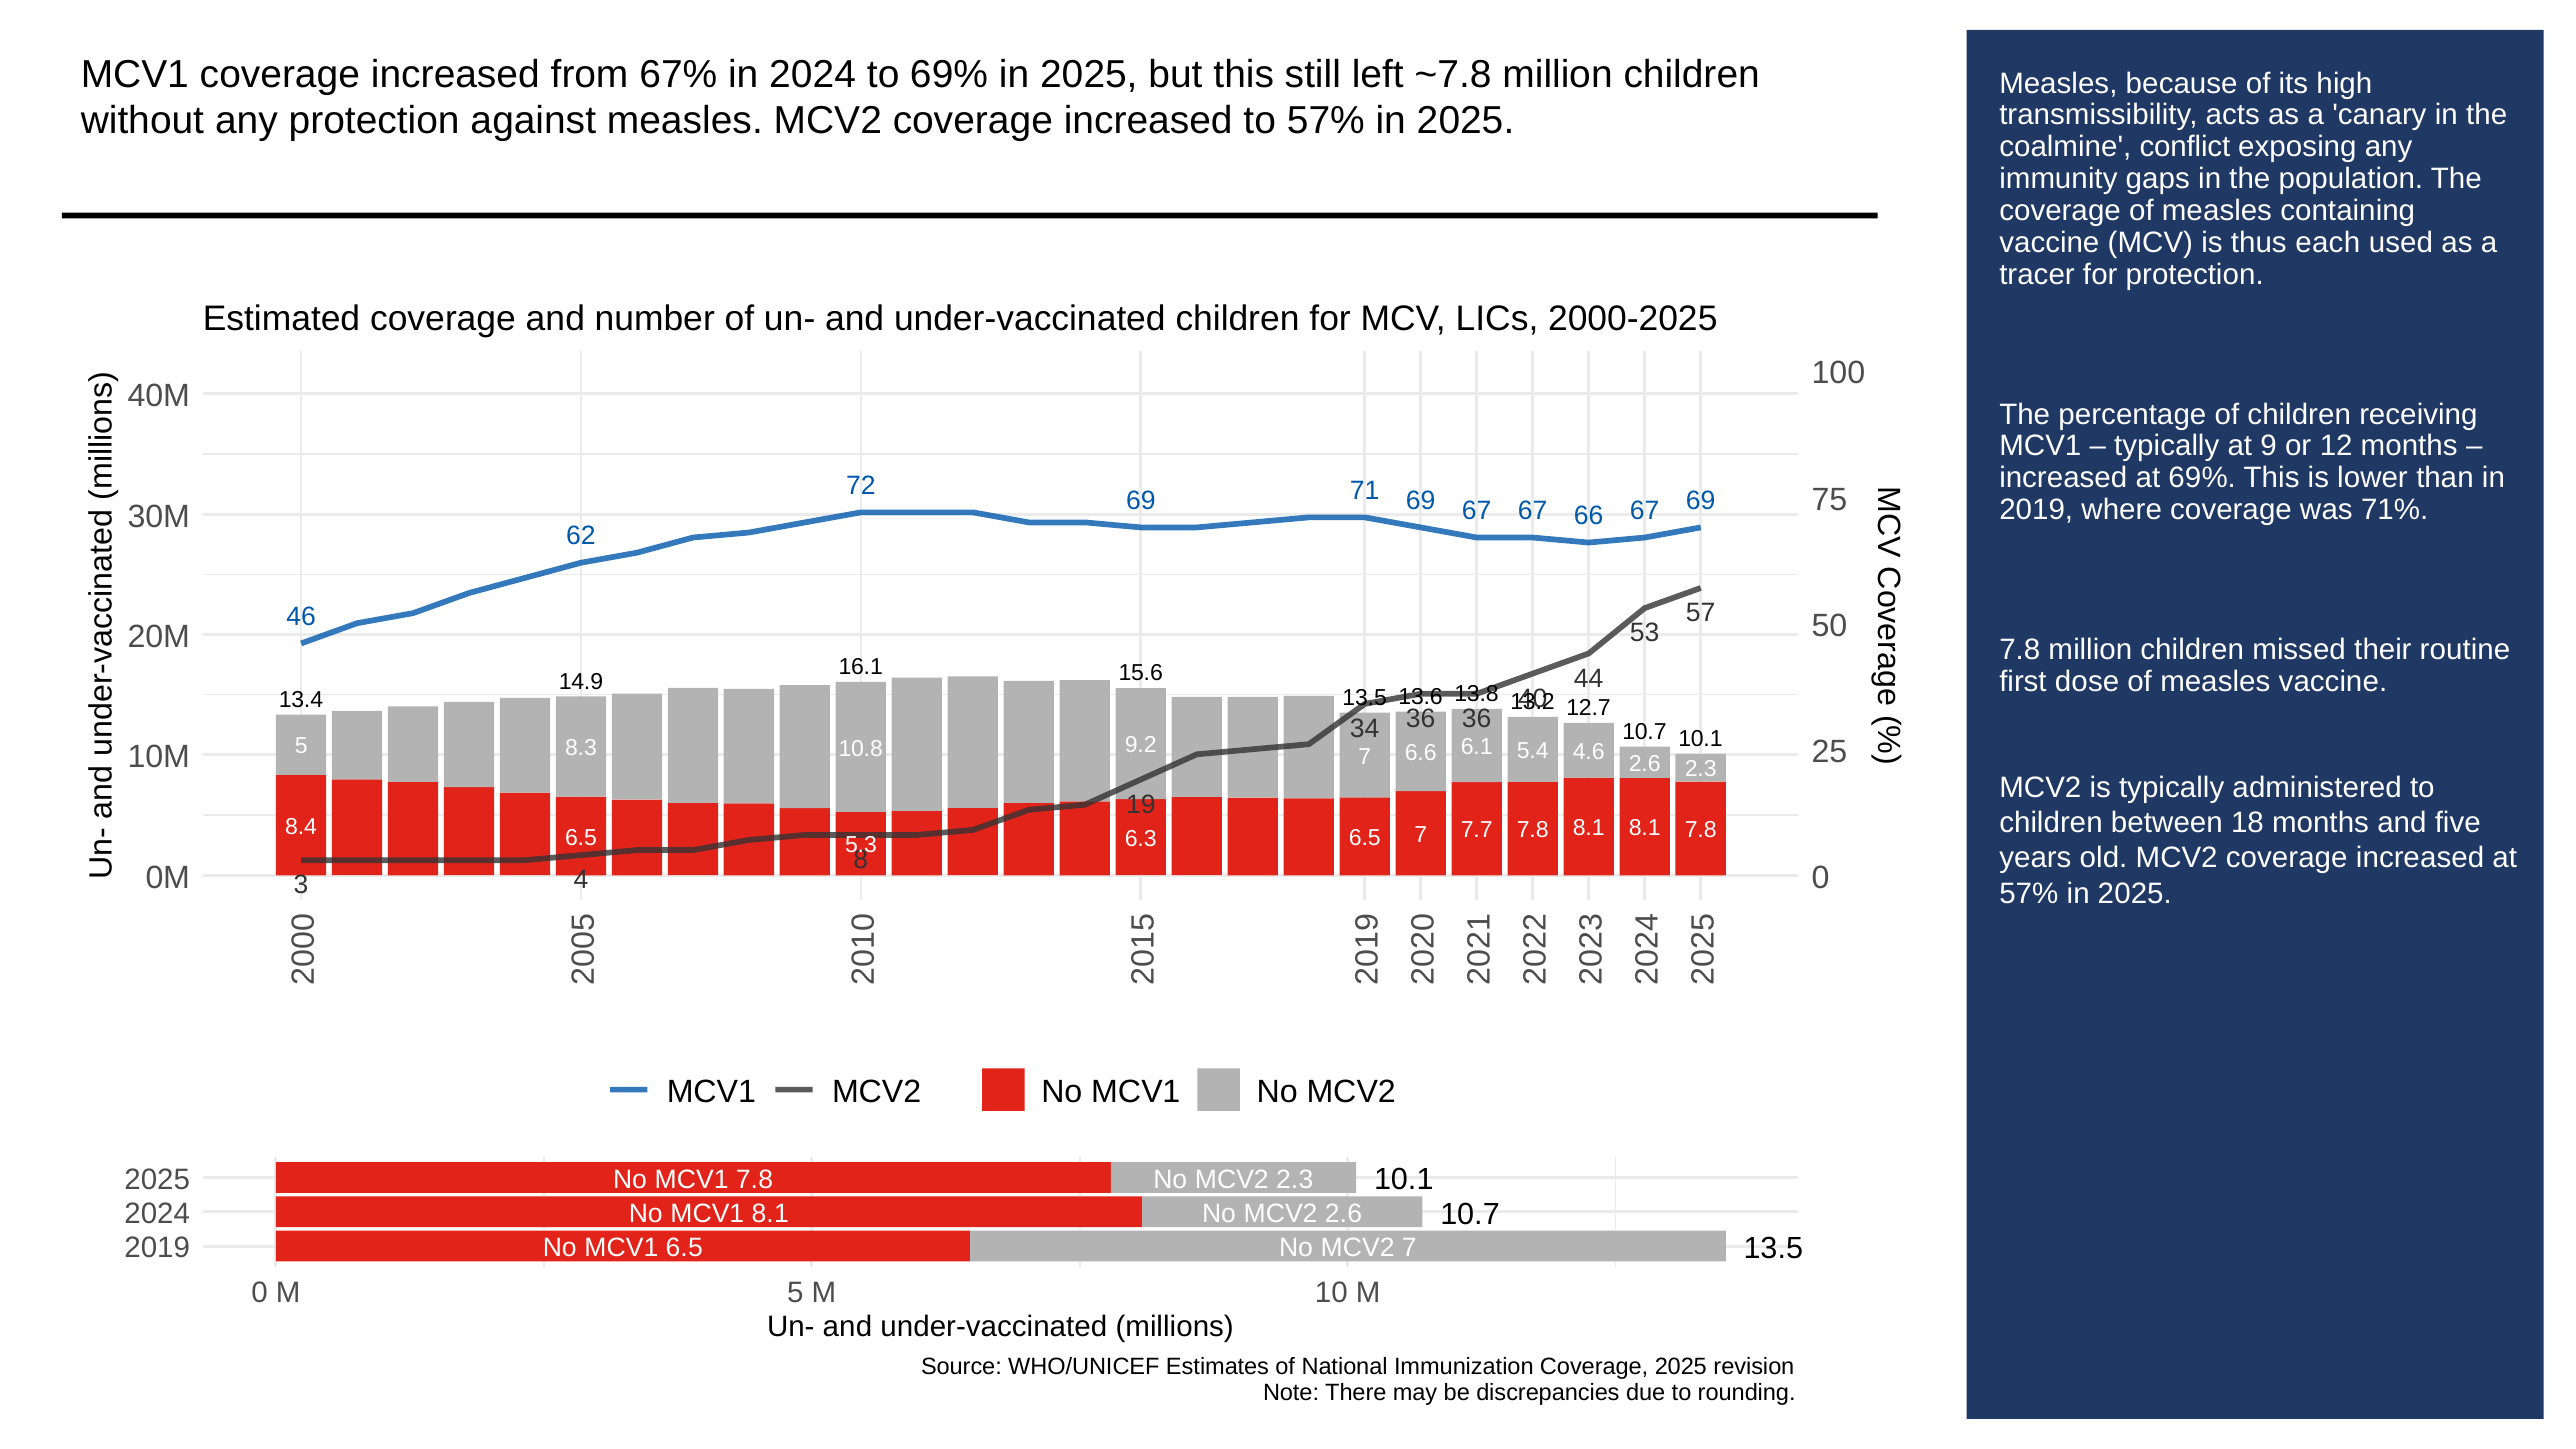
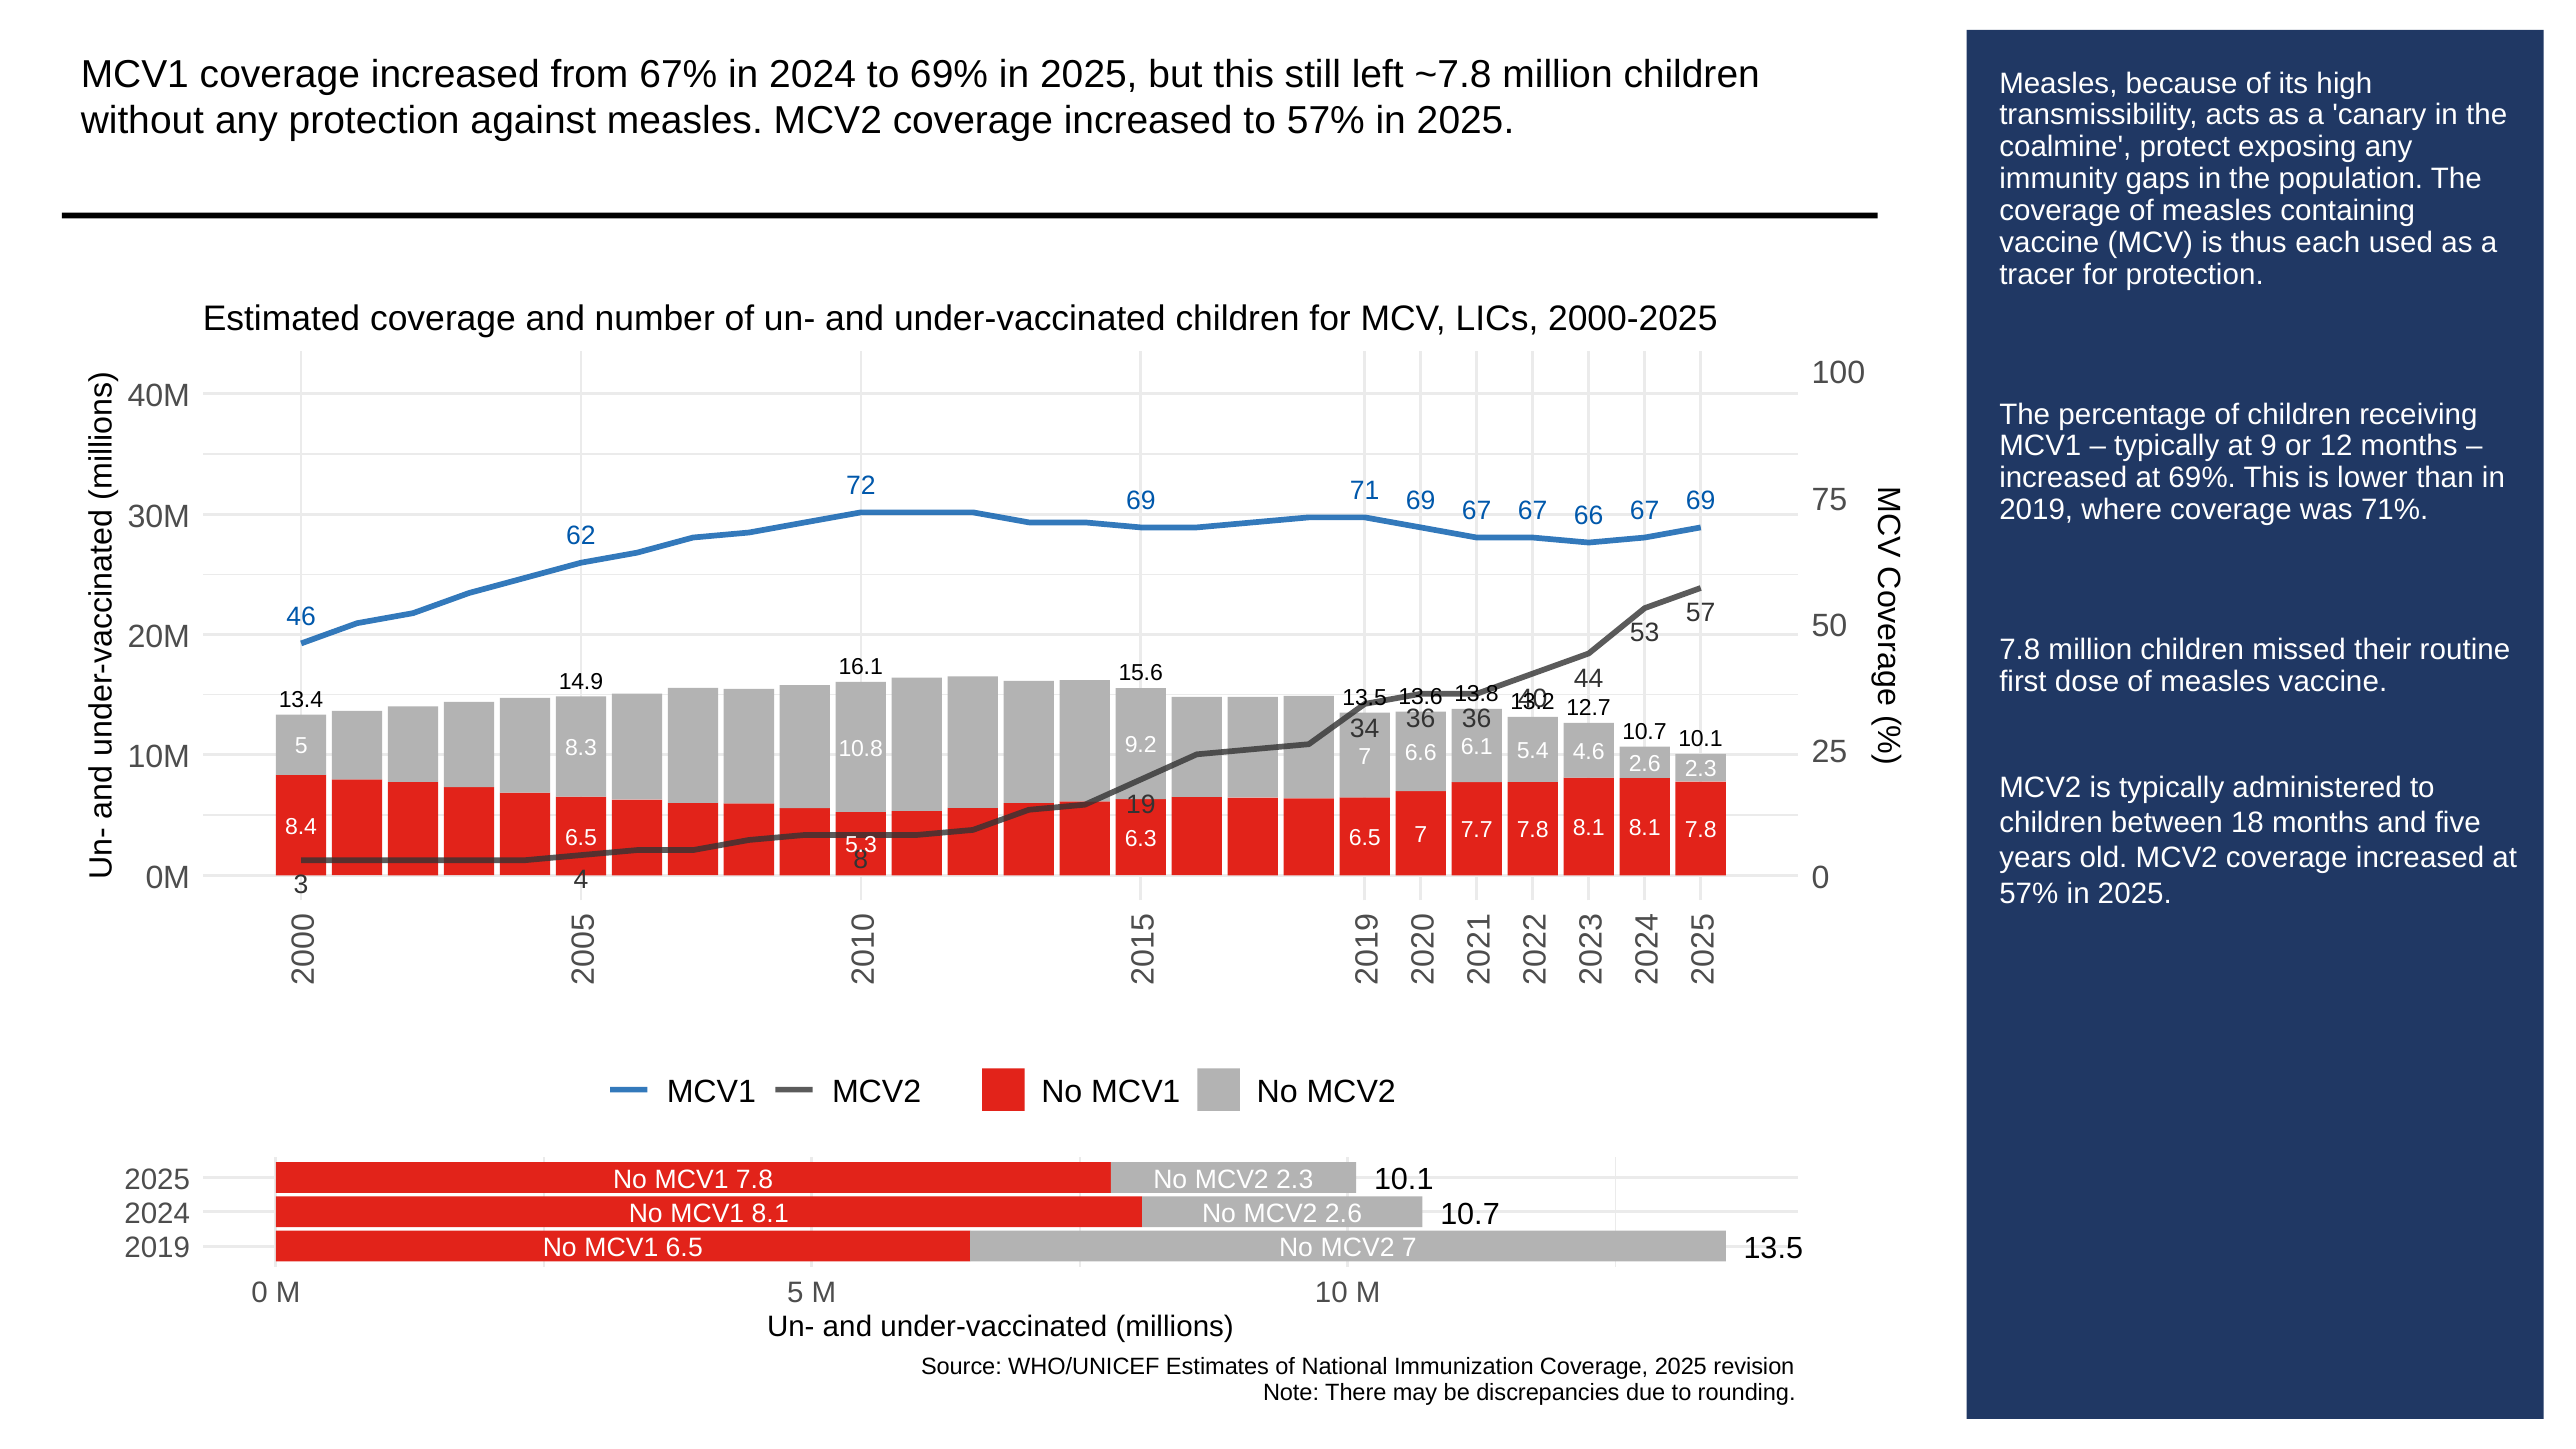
conflict: conflict -> protect (2185, 147)
